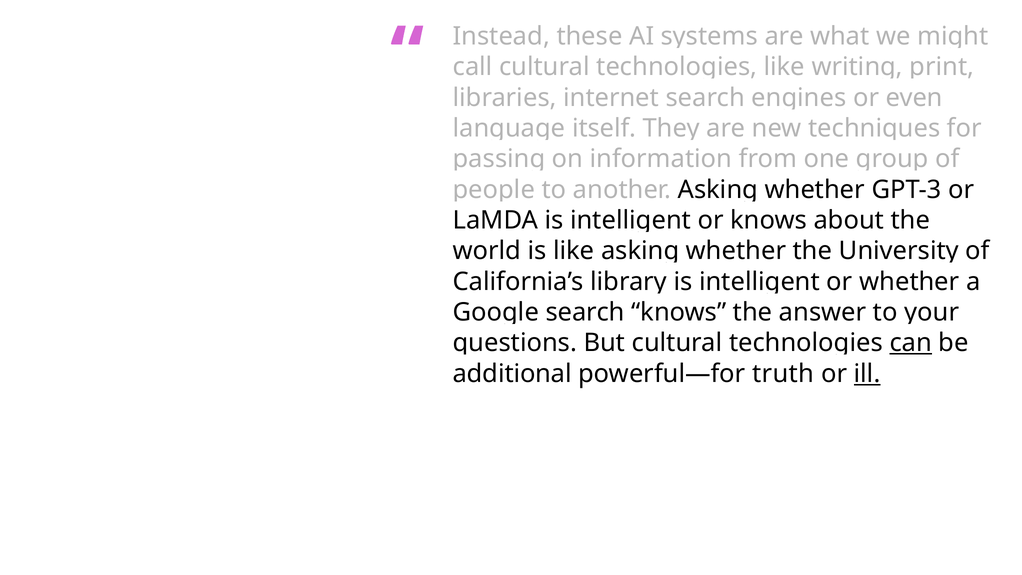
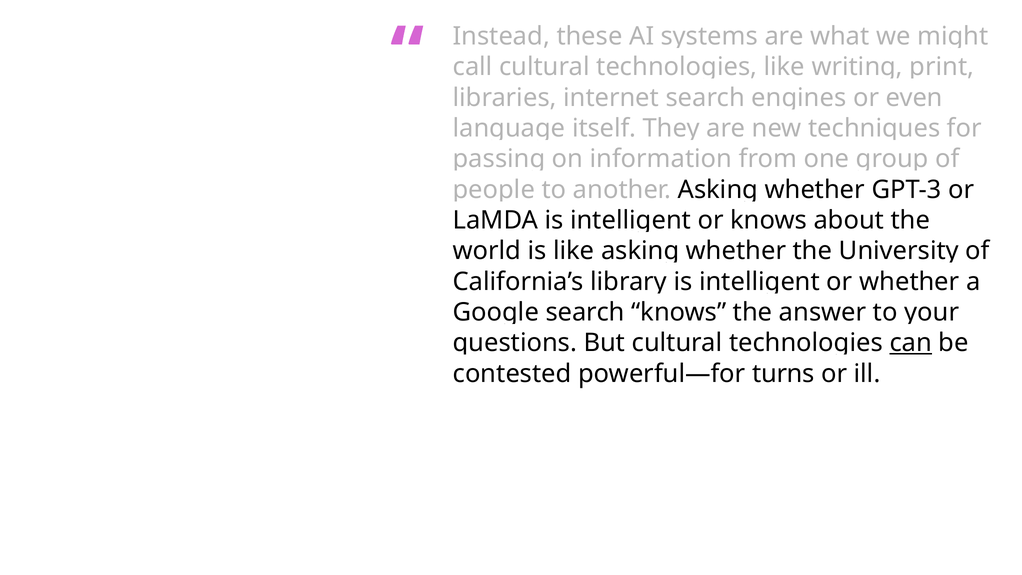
additional: additional -> contested (512, 374)
truth: truth -> turns (783, 374)
ill underline: present -> none (867, 374)
